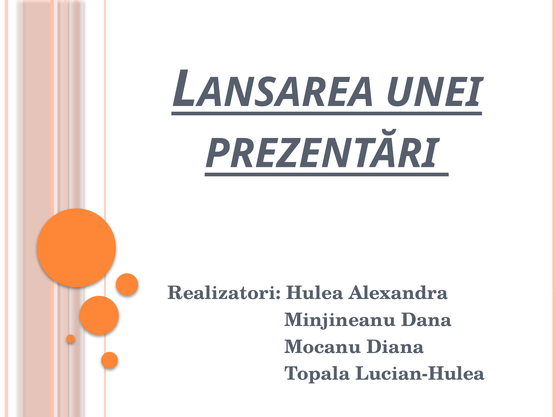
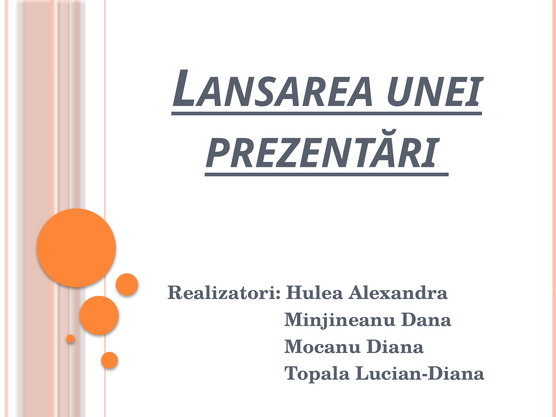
Lucian-Hulea: Lucian-Hulea -> Lucian-Diana (420, 374)
